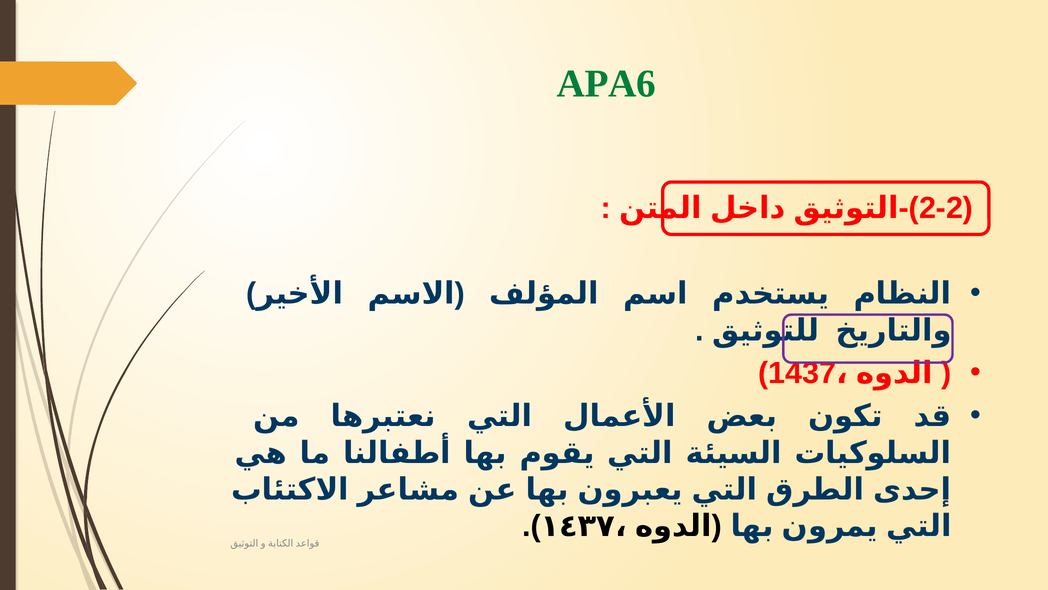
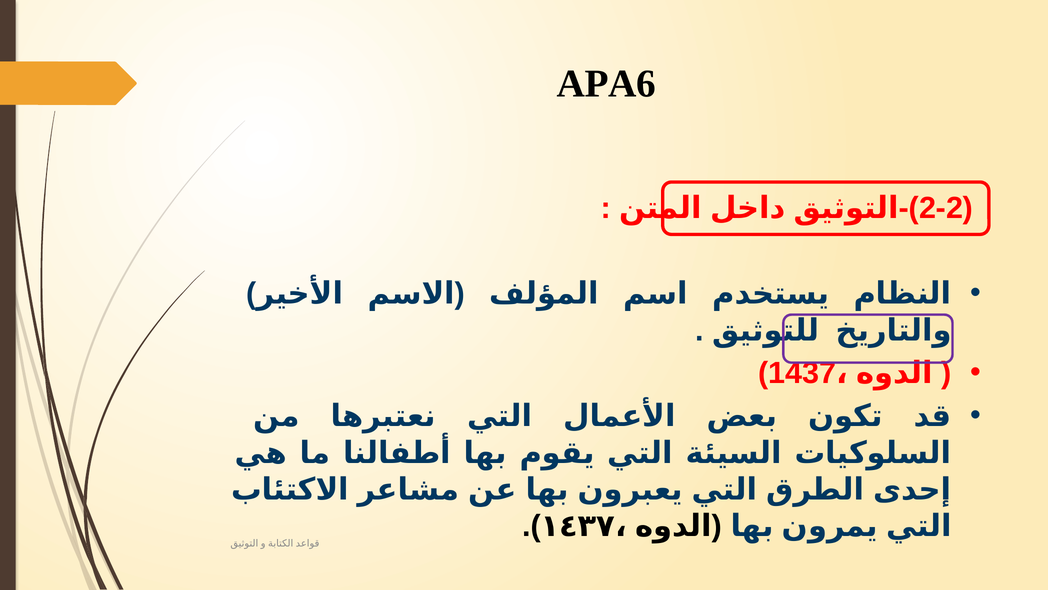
APA6 colour: green -> black (606, 84)
